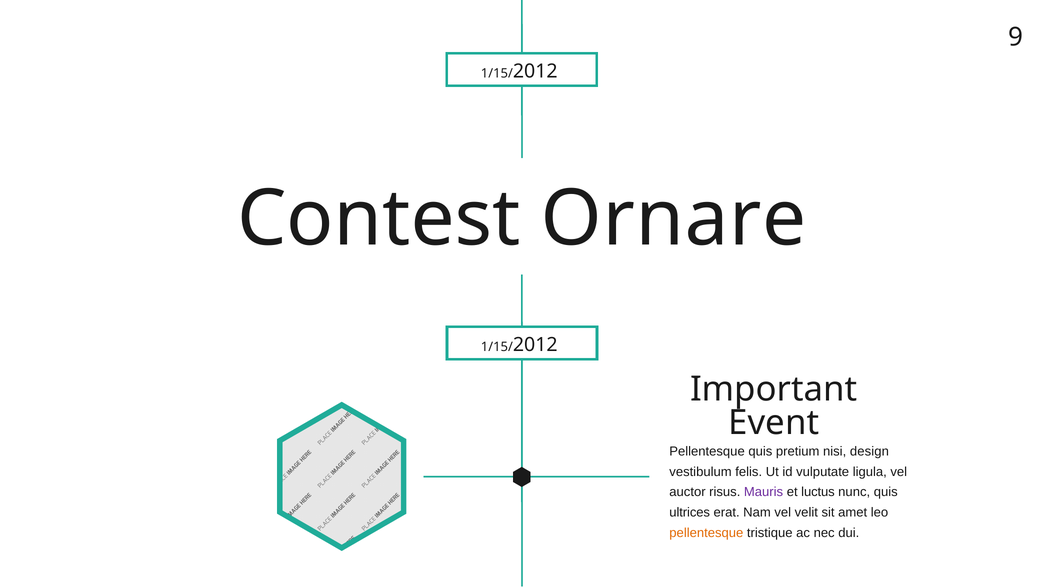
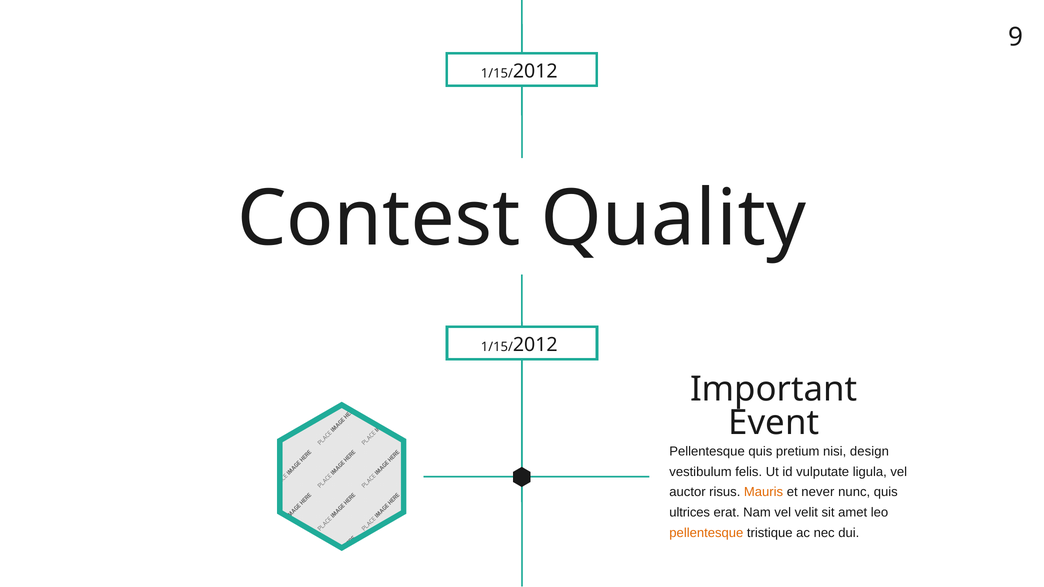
Ornare: Ornare -> Quality (674, 219)
Mauris colour: purple -> orange (764, 492)
luctus: luctus -> never (818, 492)
